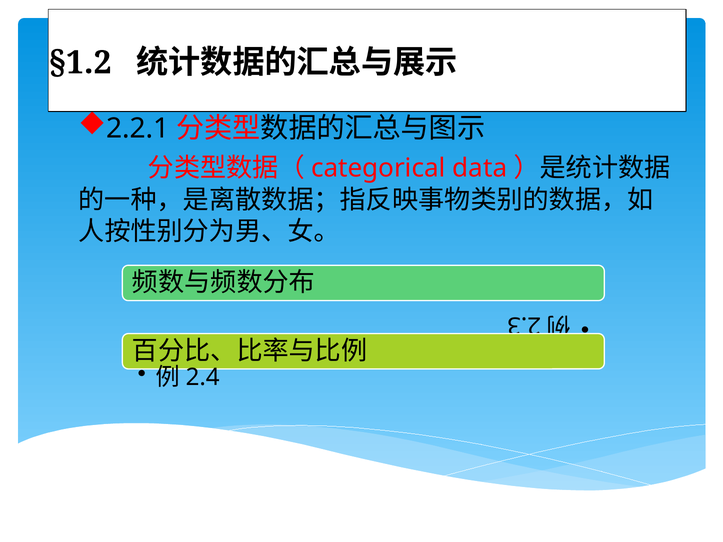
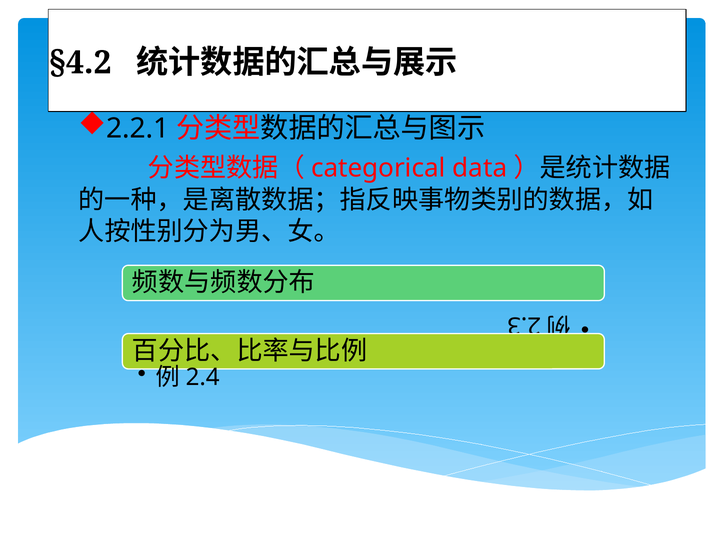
§1.2: §1.2 -> §4.2 (80, 63)
